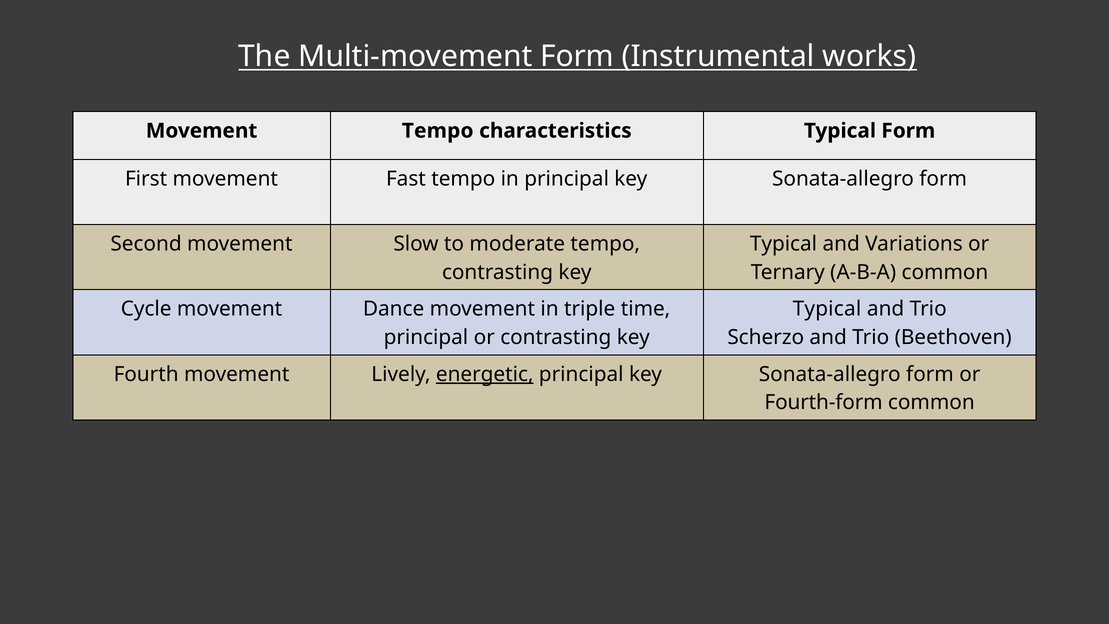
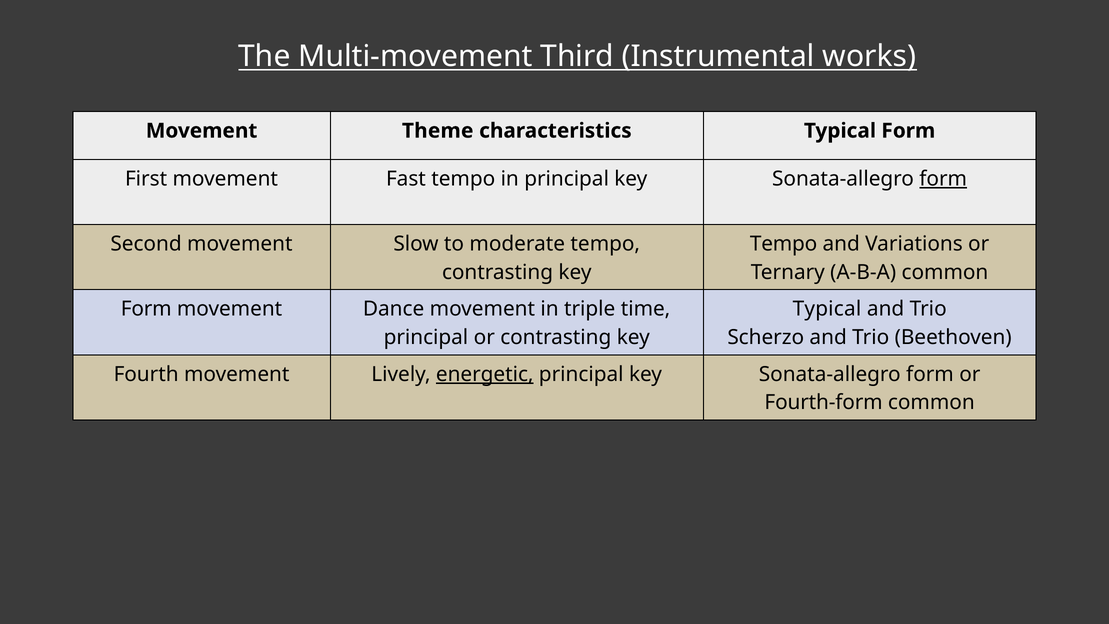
Multi-movement Form: Form -> Third (577, 56)
Movement Tempo: Tempo -> Theme (438, 131)
form underline: none -> present (943, 179)
Typical: Typical -> Tempo (784, 244)
Cycle: Cycle -> Form (146, 309)
